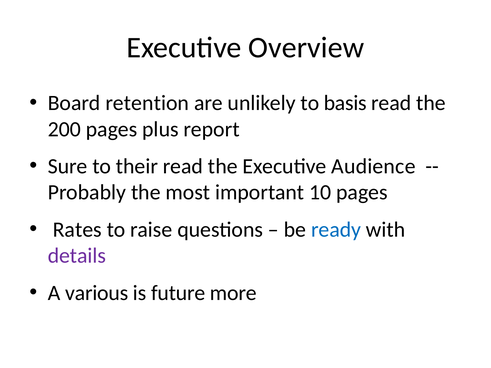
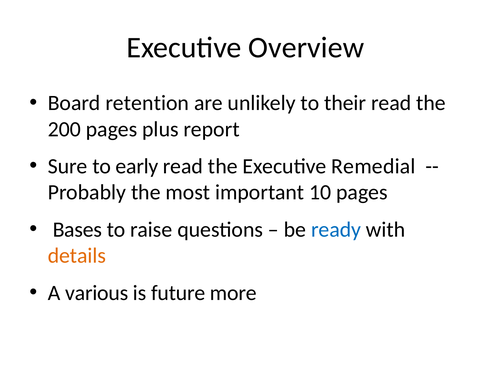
basis: basis -> their (345, 103)
their: their -> early (137, 166)
Audience: Audience -> Remedial (373, 166)
Rates: Rates -> Bases (77, 230)
details colour: purple -> orange (77, 256)
